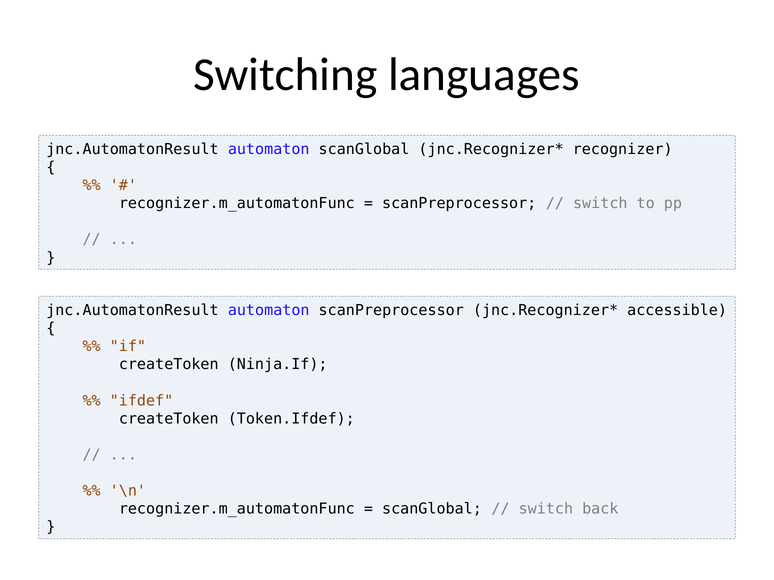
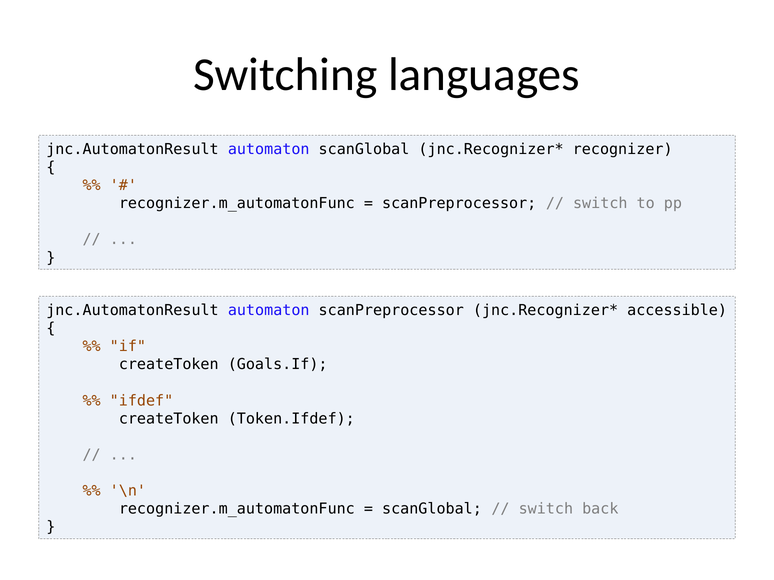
Ninja.If: Ninja.If -> Goals.If (278, 365)
